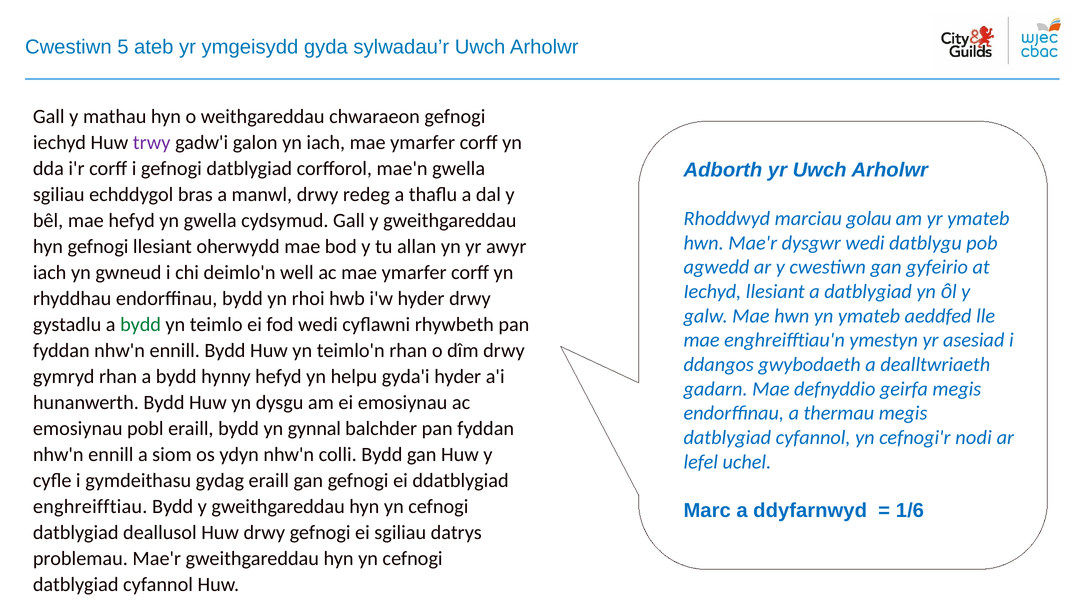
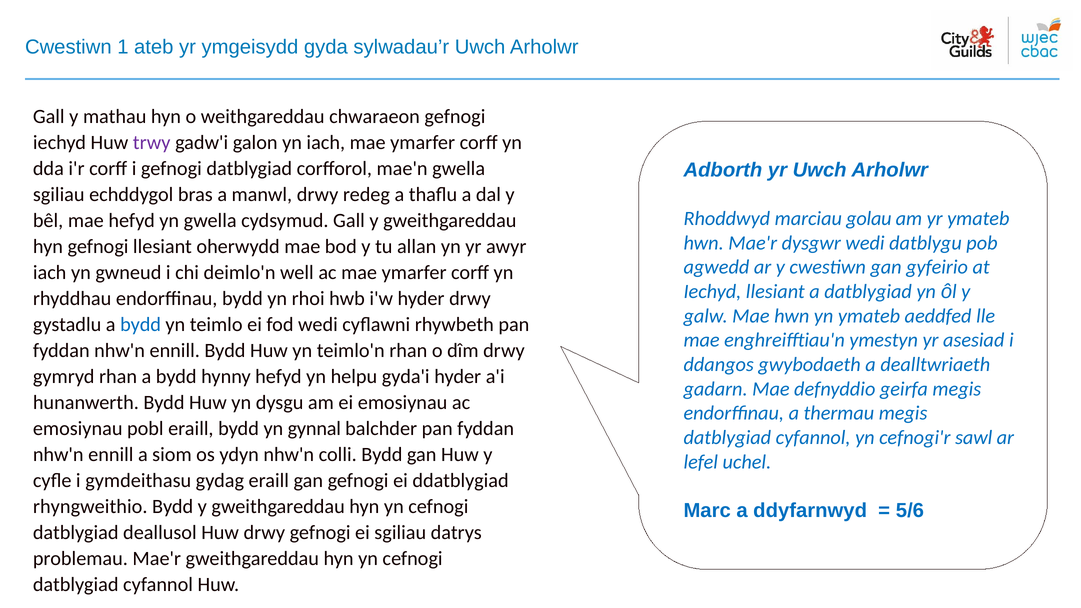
5: 5 -> 1 (123, 47)
bydd colour: green -> blue (141, 324)
nodi: nodi -> sawl (974, 438)
enghreifftiau: enghreifftiau -> rhyngweithio (90, 507)
1/6: 1/6 -> 5/6 (910, 511)
